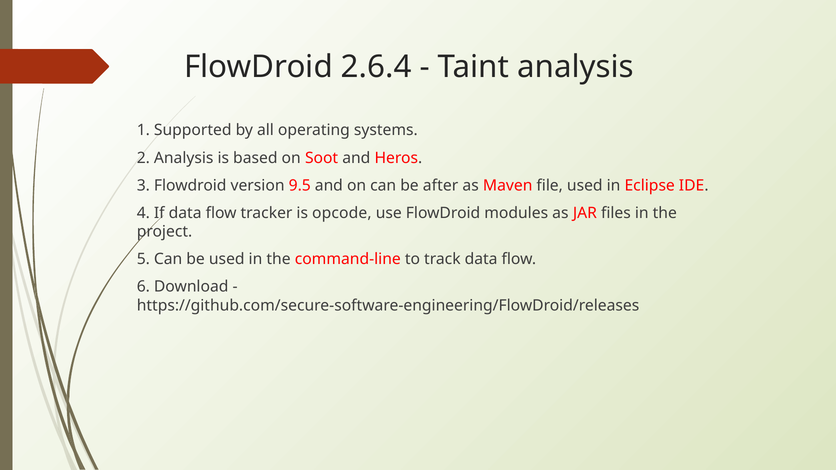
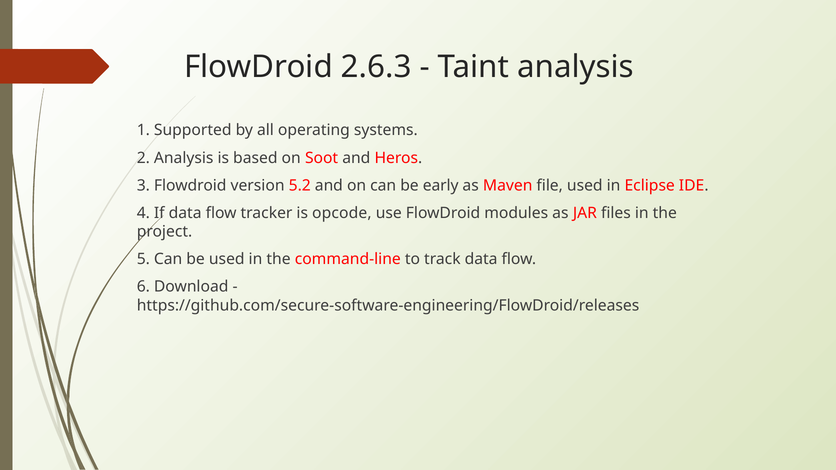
2.6.4: 2.6.4 -> 2.6.3 (376, 67)
9.5: 9.5 -> 5.2 (300, 185)
after: after -> early (441, 185)
